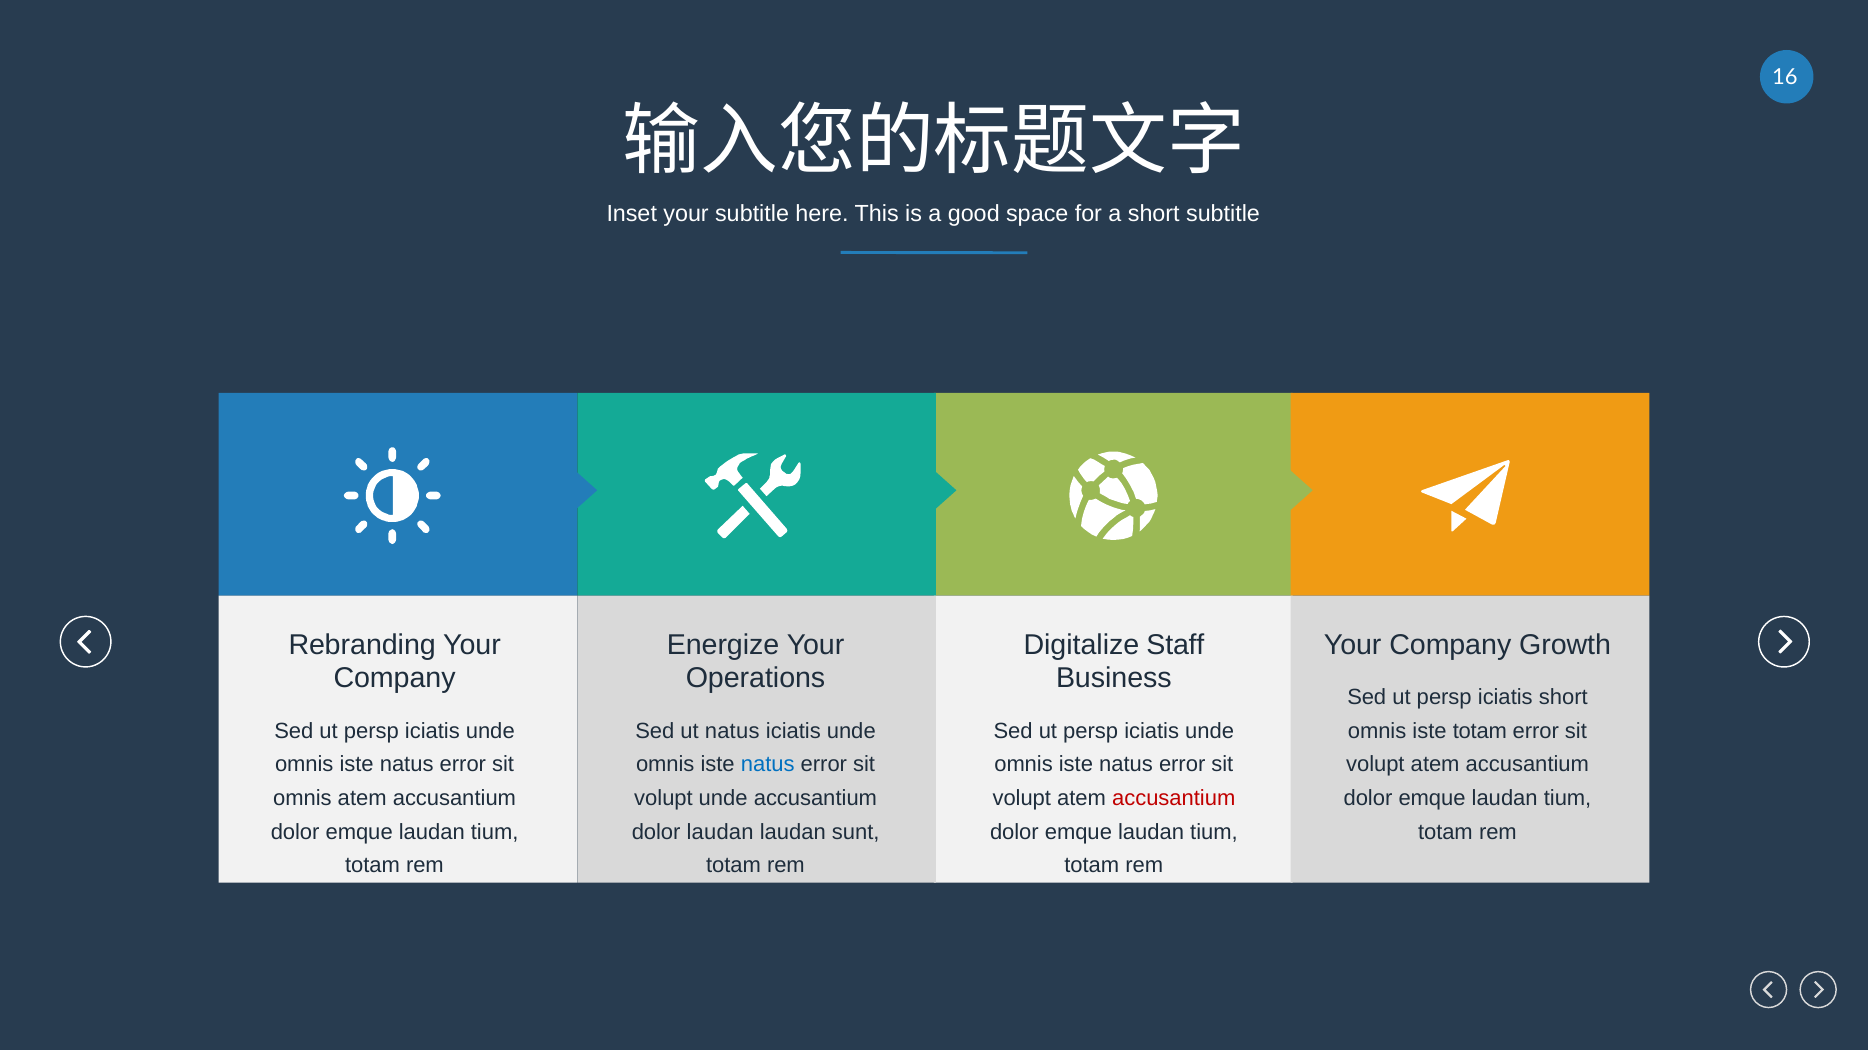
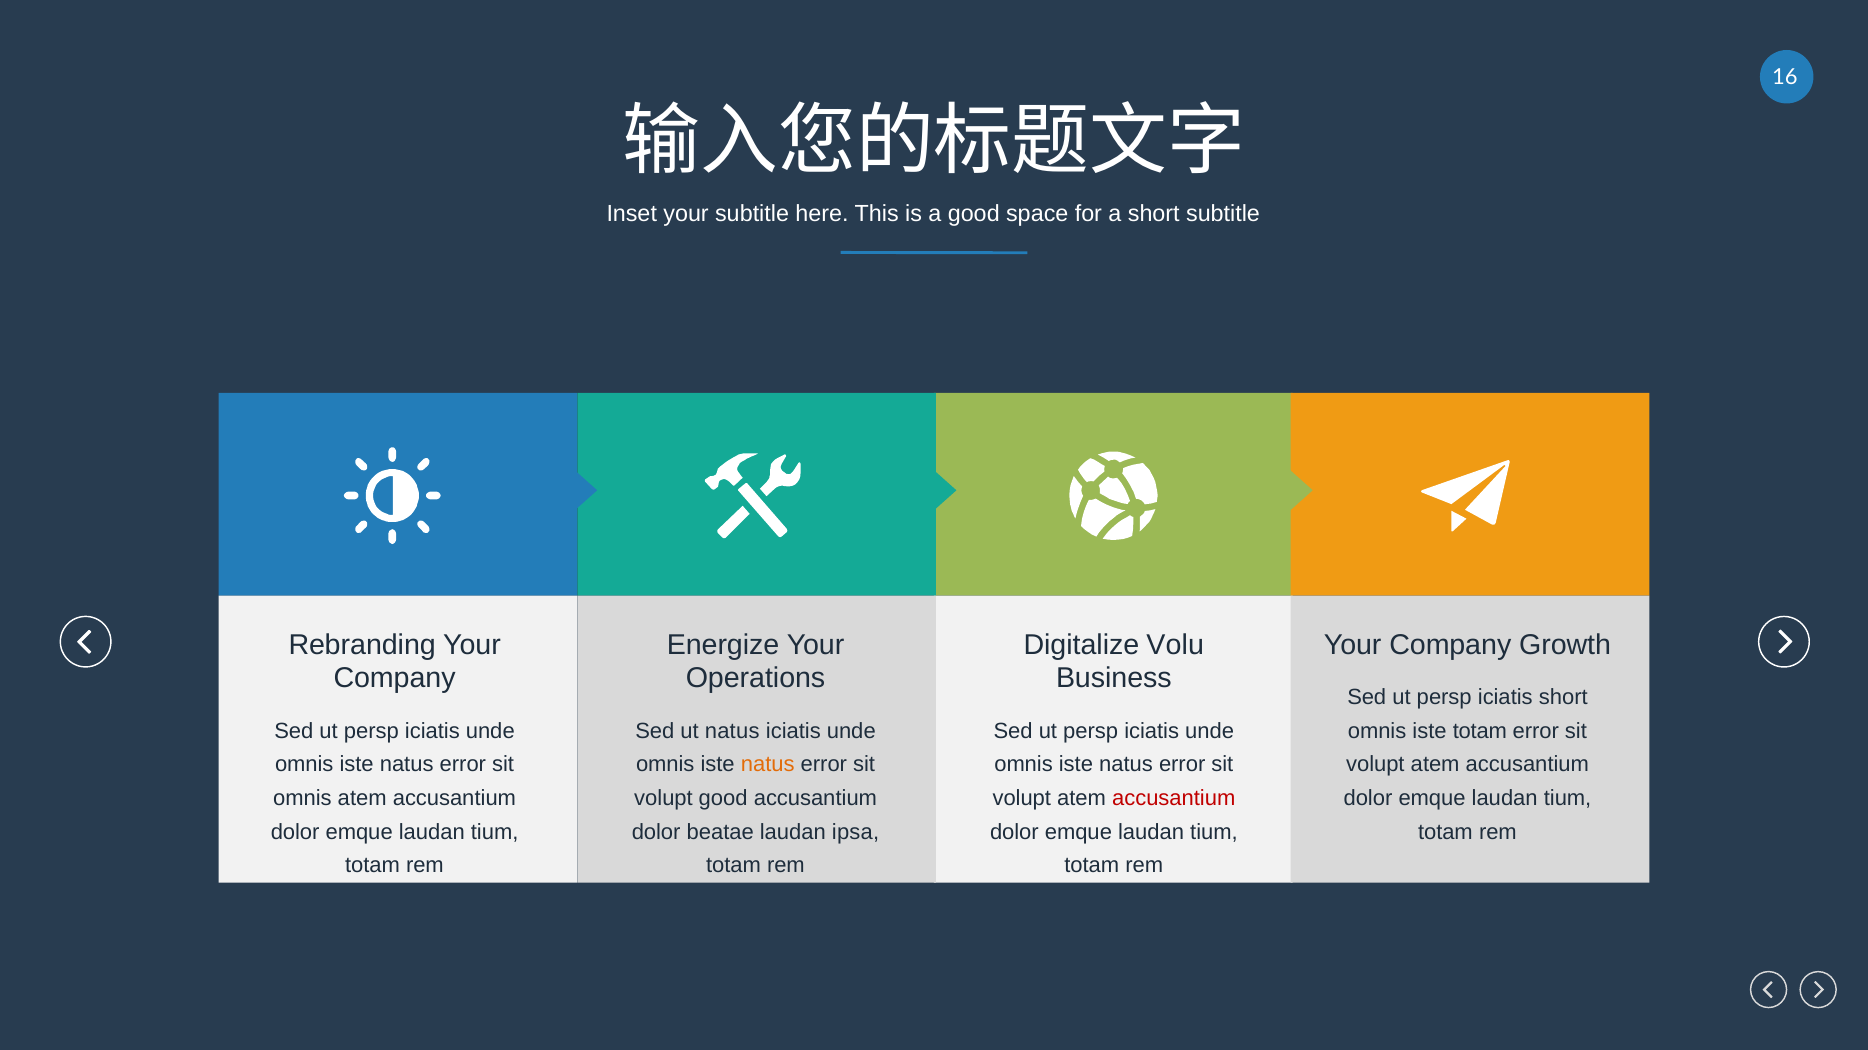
Staff: Staff -> Volu (1175, 645)
natus colour: blue -> orange (768, 765)
volupt unde: unde -> good (723, 799)
dolor laudan: laudan -> beatae (720, 833)
sunt: sunt -> ipsa (856, 833)
